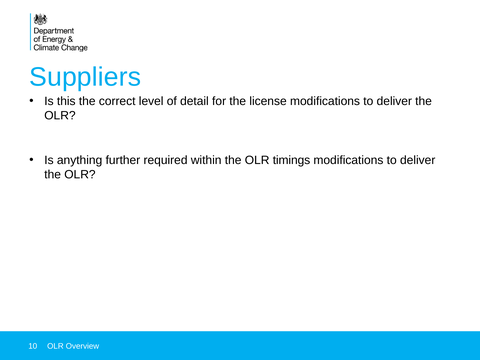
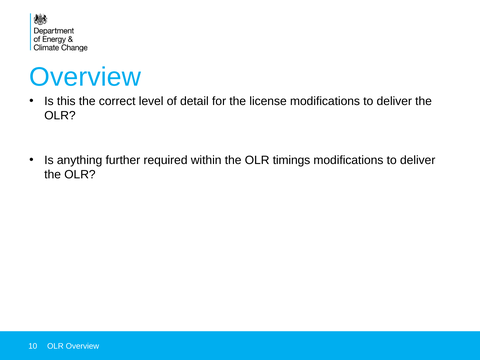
Suppliers: Suppliers -> Overview (85, 77)
